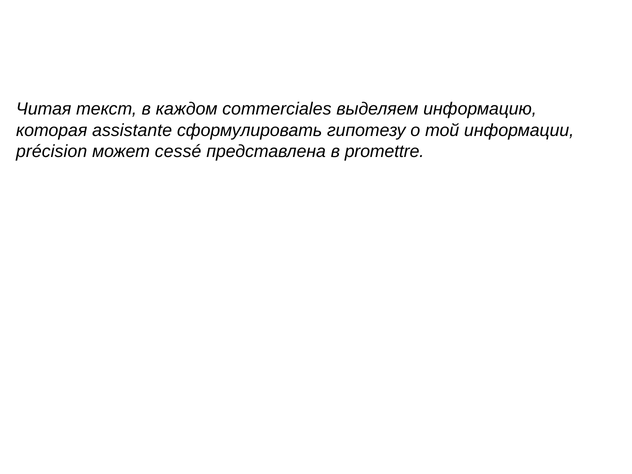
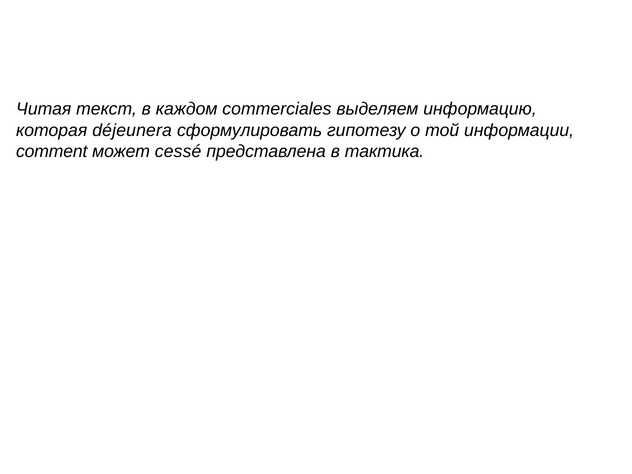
assistante: assistante -> déjeunera (132, 130)
précision: précision -> comment (52, 151)
promettre: promettre -> тактика (385, 151)
